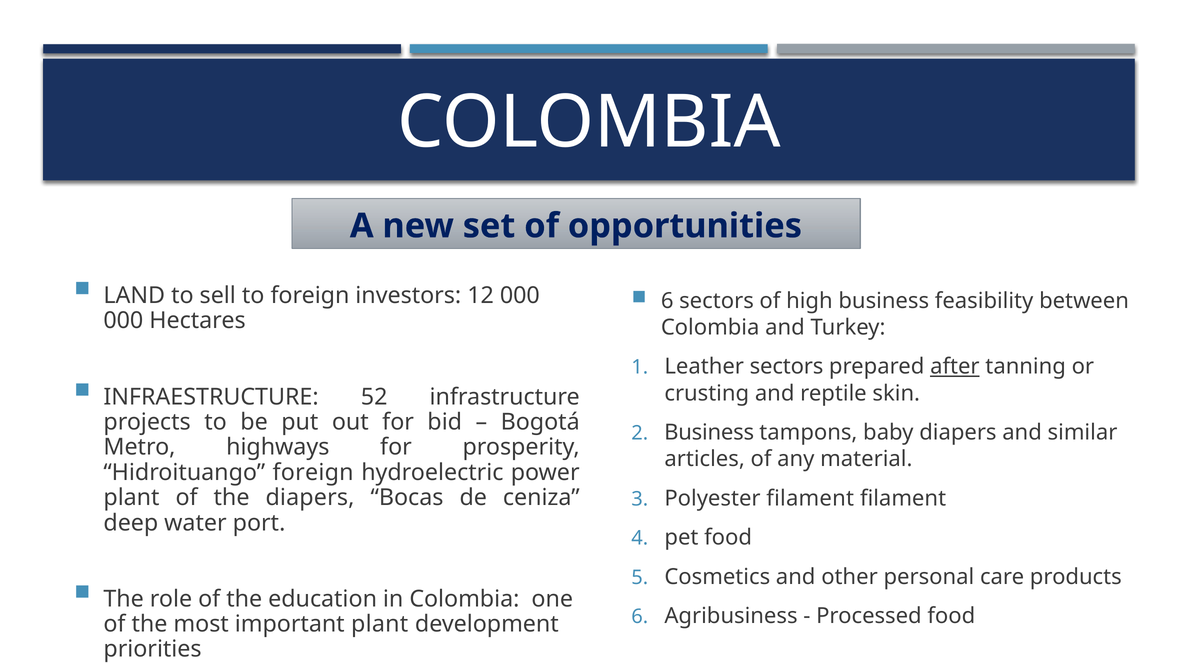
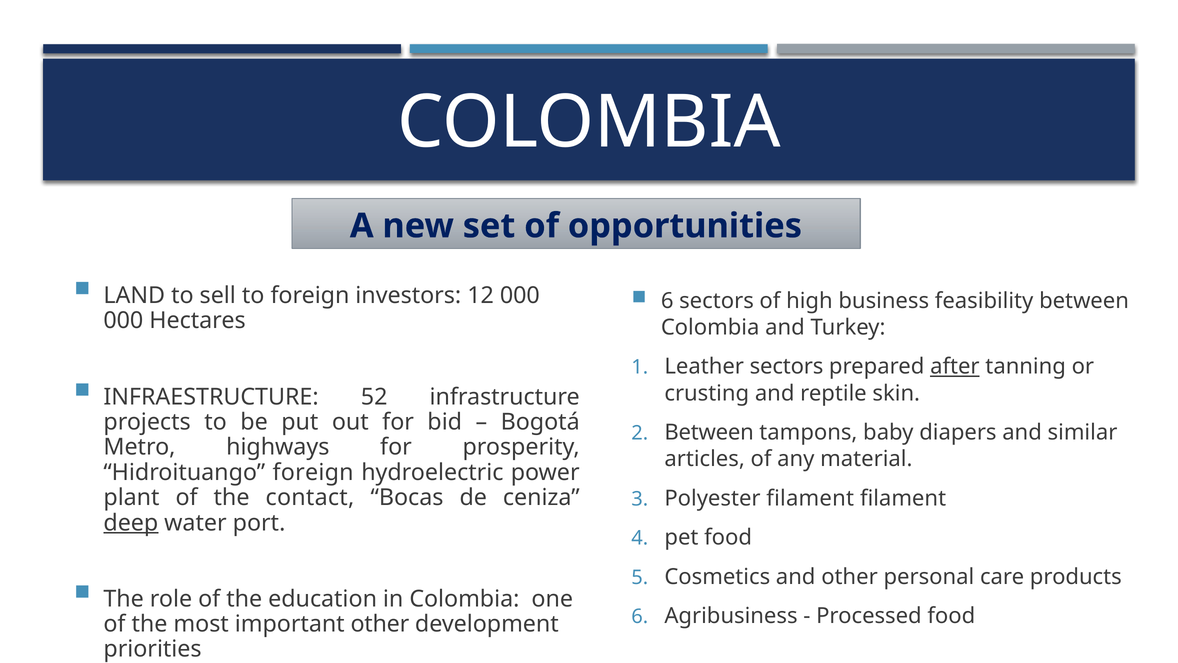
Business: Business -> Between (709, 432)
the diapers: diapers -> contact (310, 497)
deep underline: none -> present (131, 523)
important plant: plant -> other (380, 624)
